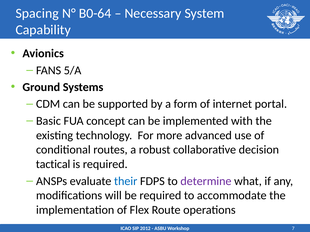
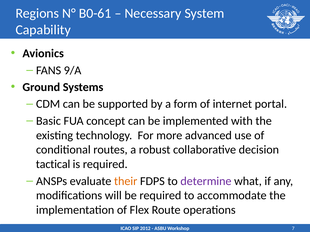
Spacing: Spacing -> Regions (37, 13)
B0-64: B0-64 -> B0-61 (95, 13)
5/A: 5/A -> 9/A (73, 70)
their colour: blue -> orange (126, 181)
